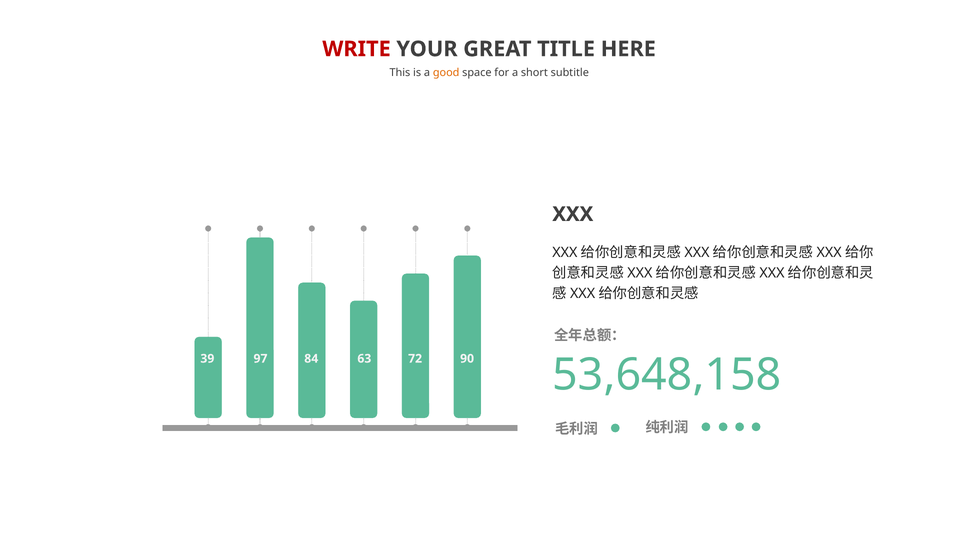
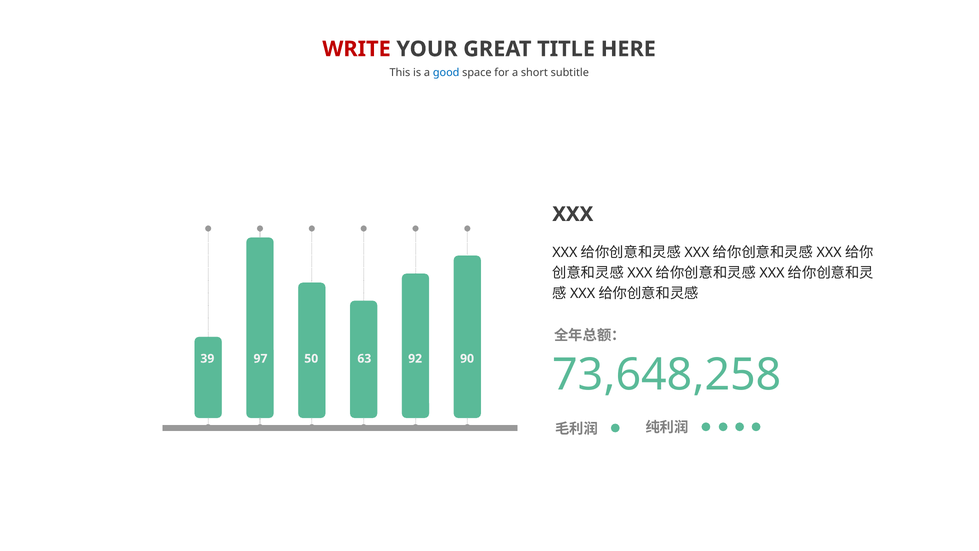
good colour: orange -> blue (446, 73)
84: 84 -> 50 (311, 358)
72: 72 -> 92 (415, 358)
53,648,158: 53,648,158 -> 73,648,258 (667, 375)
